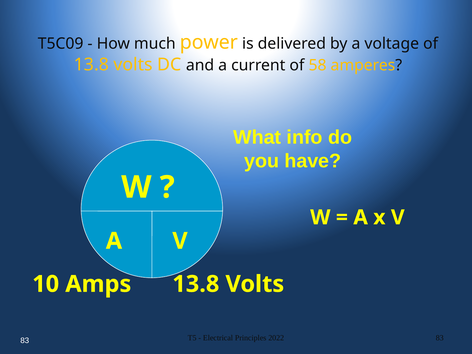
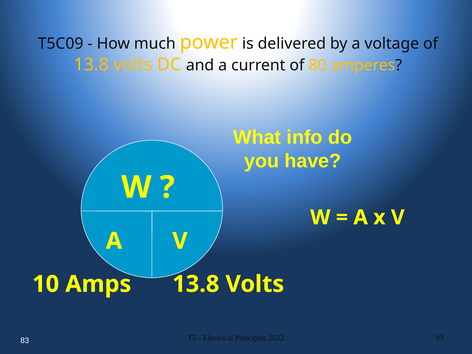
58: 58 -> 80 (318, 65)
